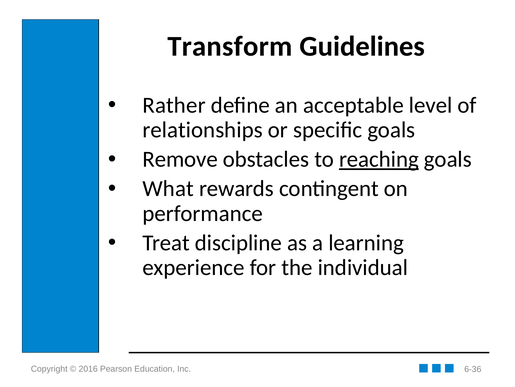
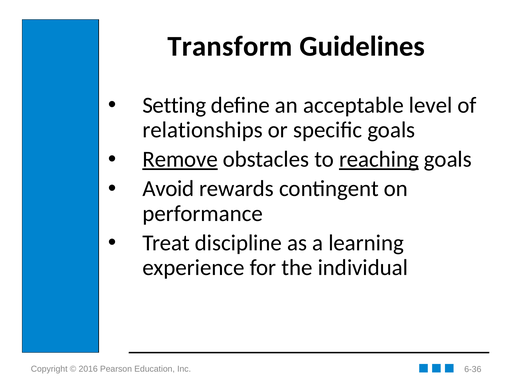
Rather: Rather -> Setting (174, 105)
Remove underline: none -> present (180, 159)
What: What -> Avoid (168, 188)
